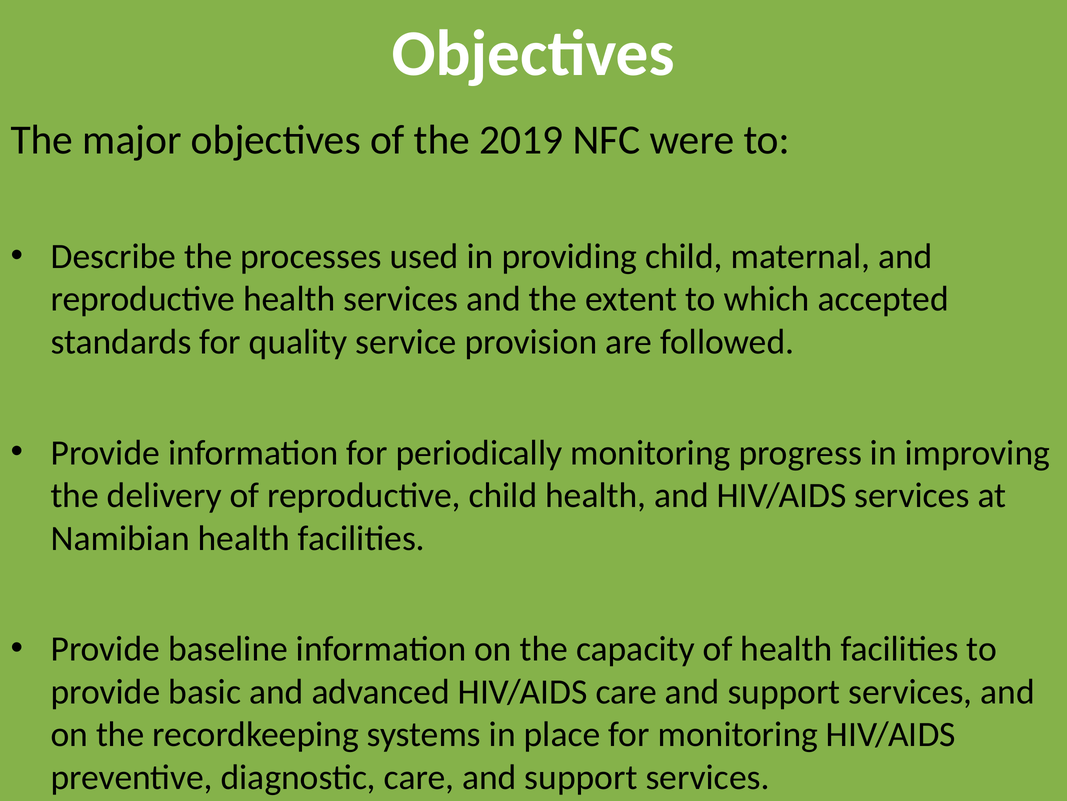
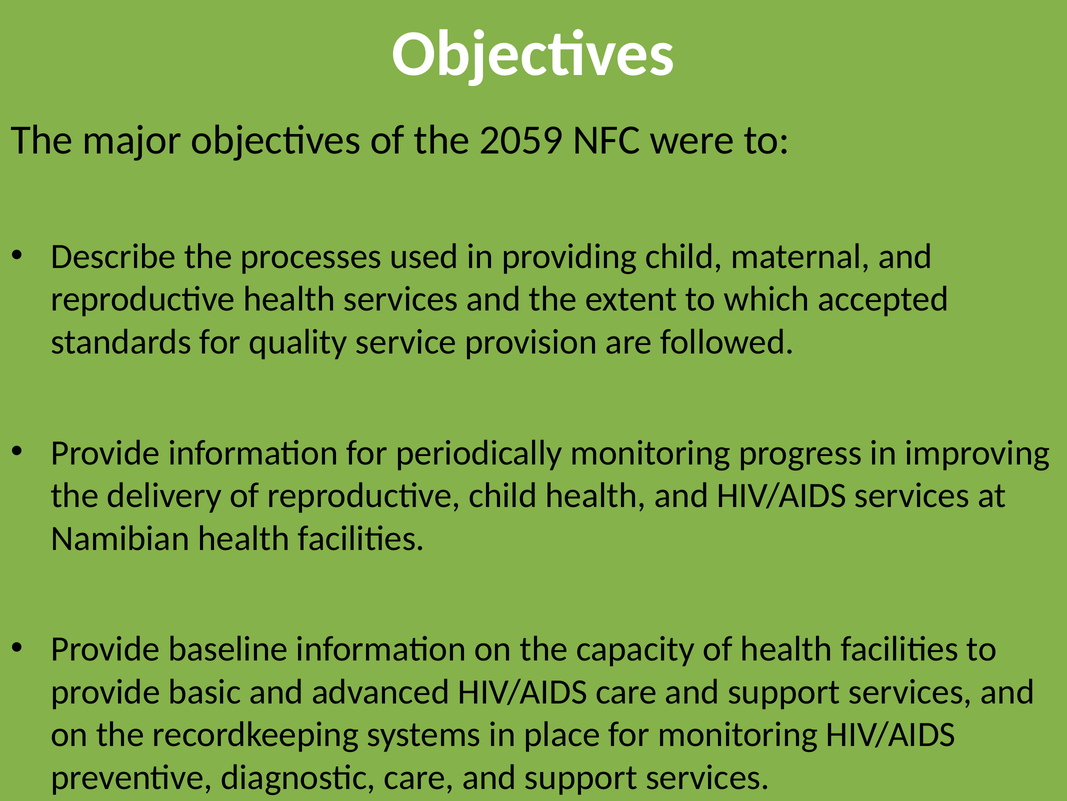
2019: 2019 -> 2059 (521, 140)
